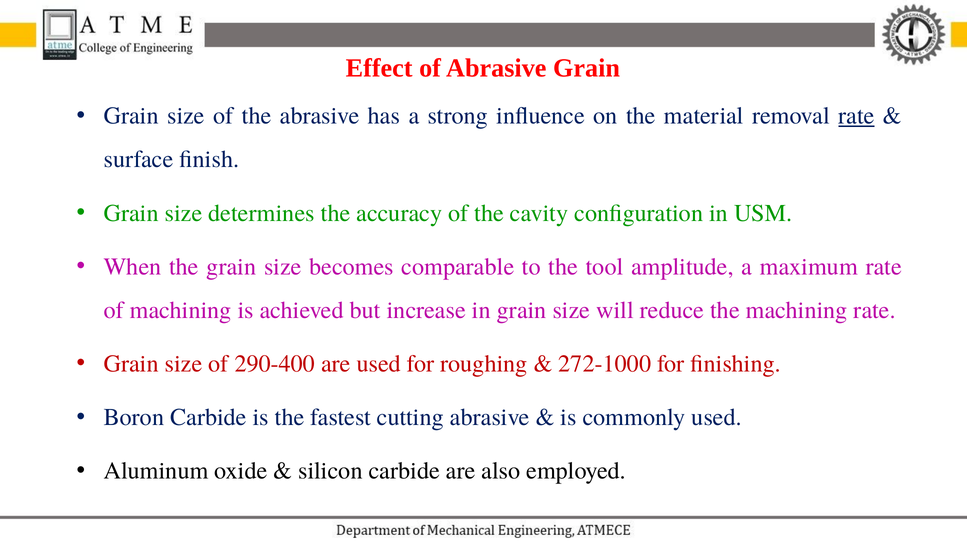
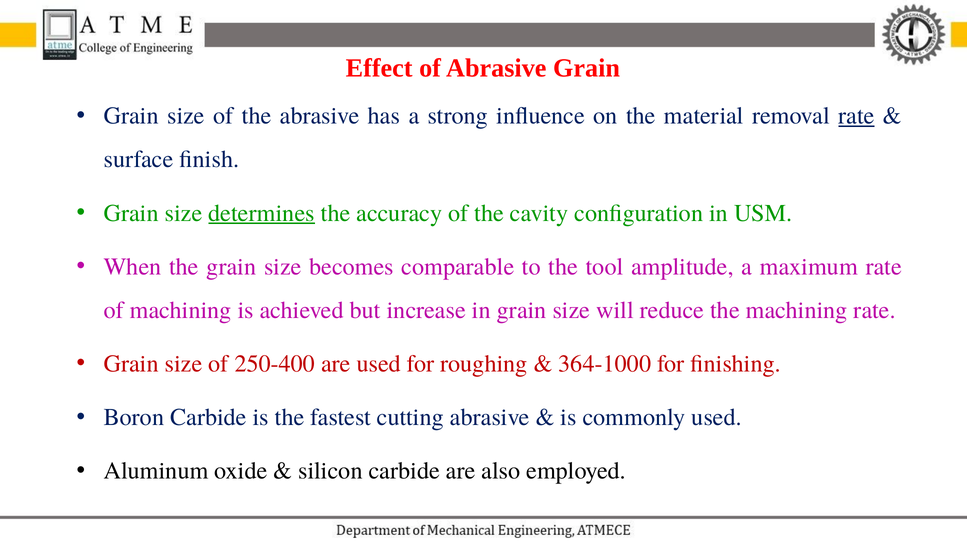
determines underline: none -> present (262, 213)
290-400: 290-400 -> 250-400 (275, 364)
272-1000: 272-1000 -> 364-1000 (605, 364)
